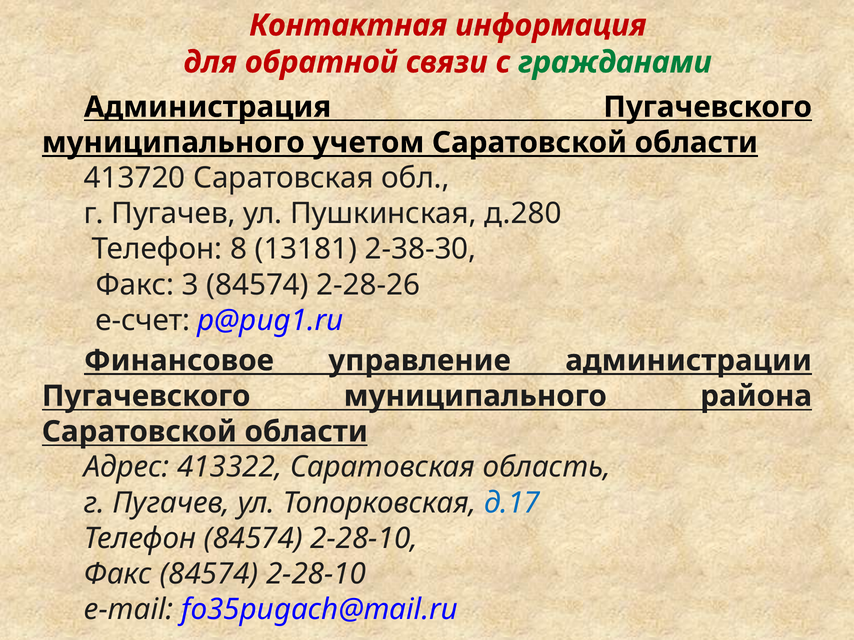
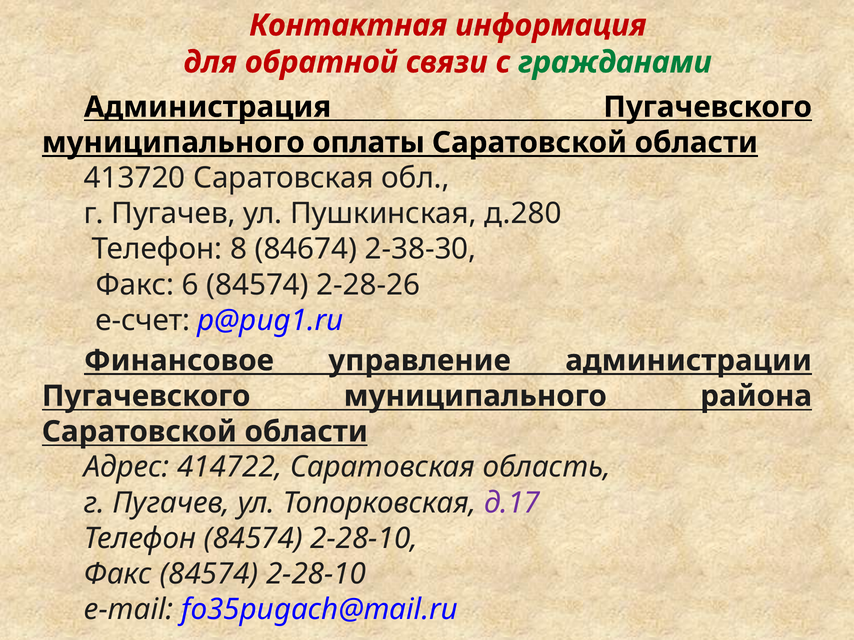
учетом: учетом -> оплаты (369, 143)
13181: 13181 -> 84674 (306, 249)
3: 3 -> 6 (190, 285)
413322: 413322 -> 414722 (230, 468)
д.17 colour: blue -> purple (512, 503)
